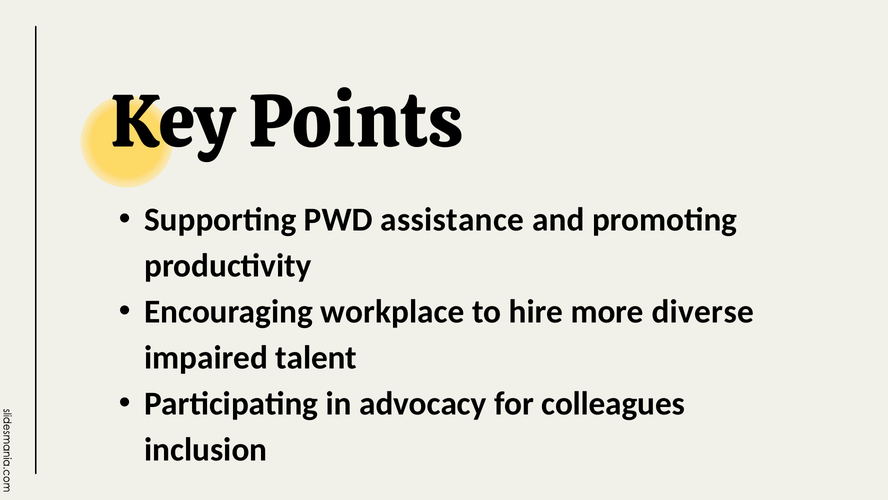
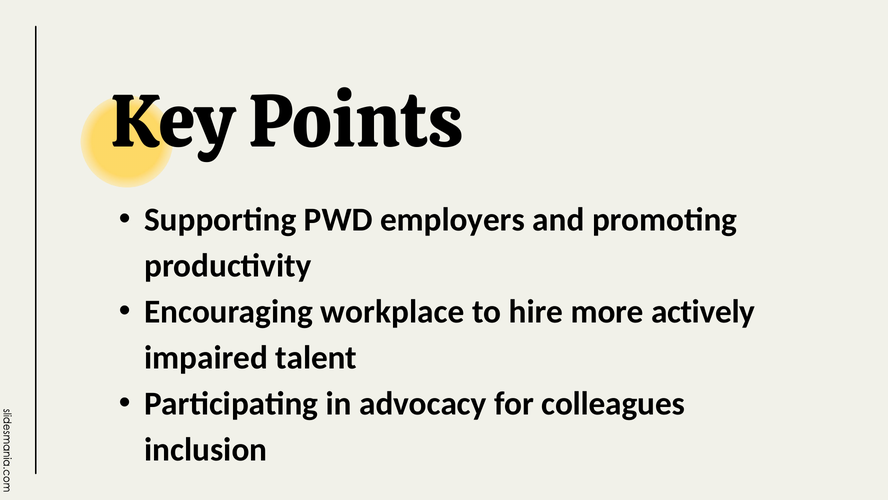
assistance: assistance -> employers (452, 220)
diverse: diverse -> actively (703, 311)
